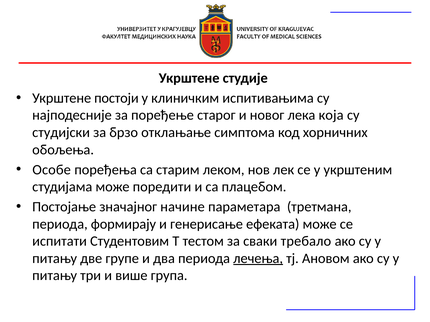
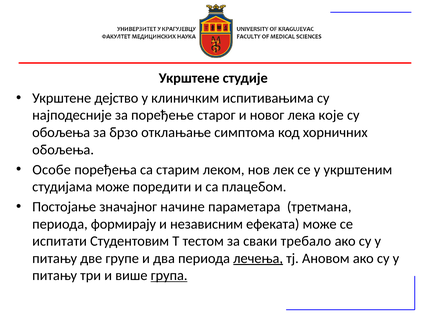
постоји: постоји -> дејство (116, 98)
која: која -> које (331, 115)
студијски: студијски -> обољења (61, 133)
генерисање: генерисање -> независним (207, 224)
група underline: none -> present (169, 276)
